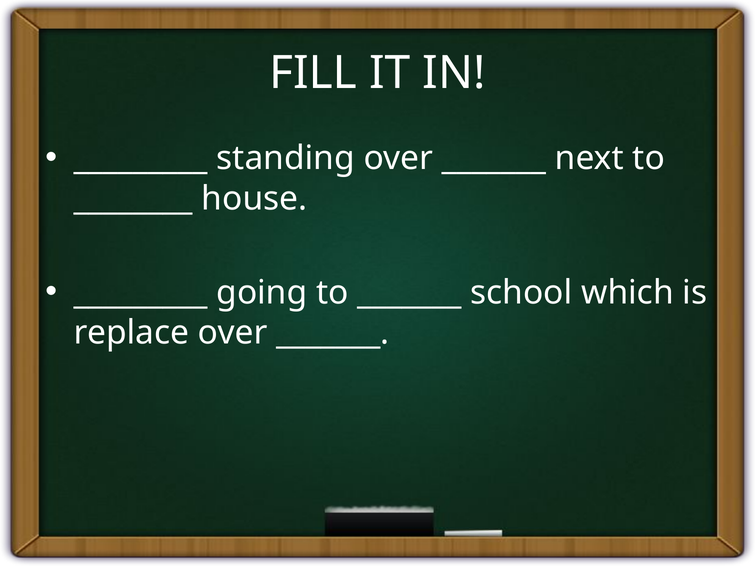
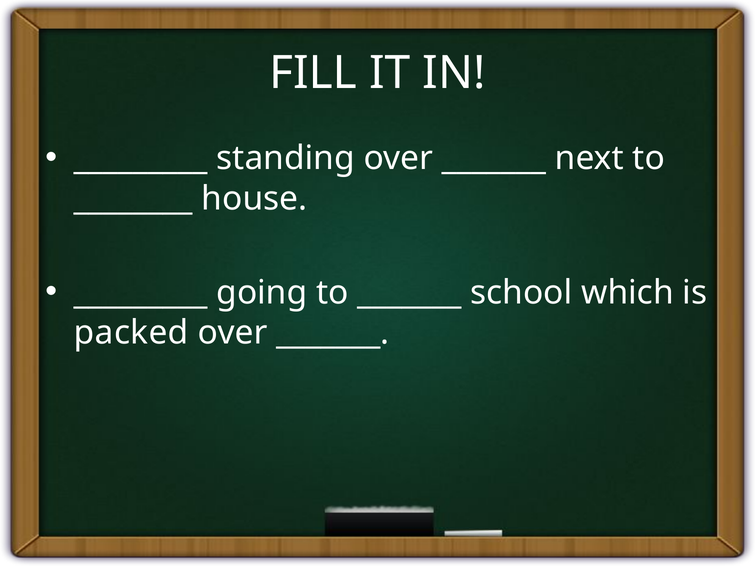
replace: replace -> packed (131, 333)
